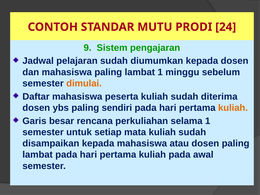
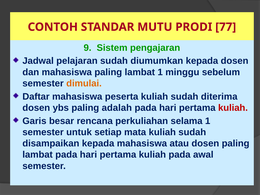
24: 24 -> 77 (226, 27)
sendiri: sendiri -> adalah (117, 108)
kuliah colour: orange -> red (233, 108)
